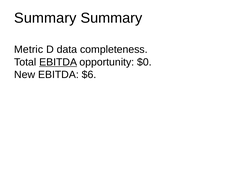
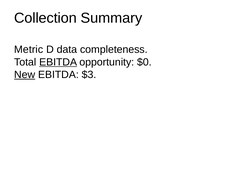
Summary: Summary -> Collection (45, 18)
New underline: none -> present (25, 75)
$6: $6 -> $3 (89, 75)
